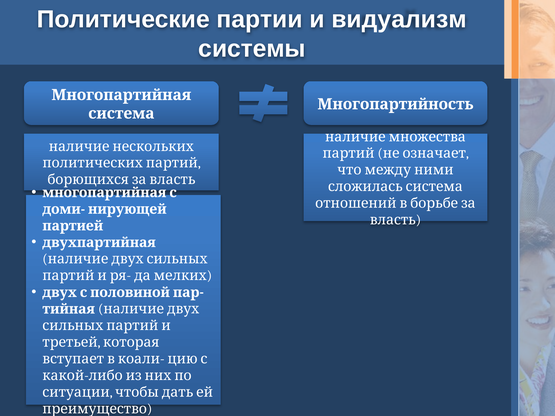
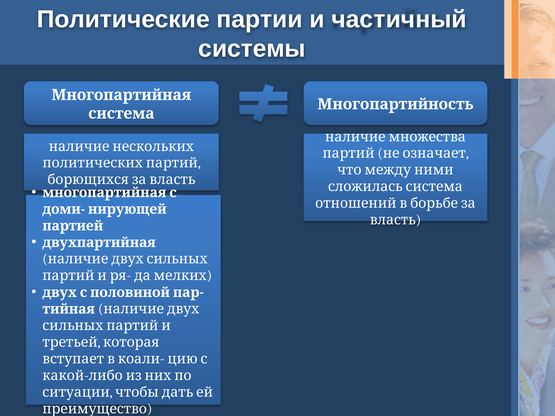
видуализм: видуализм -> частичный (399, 19)
